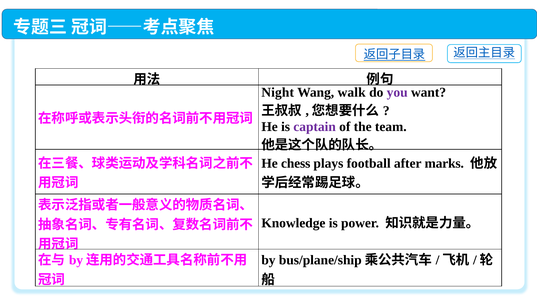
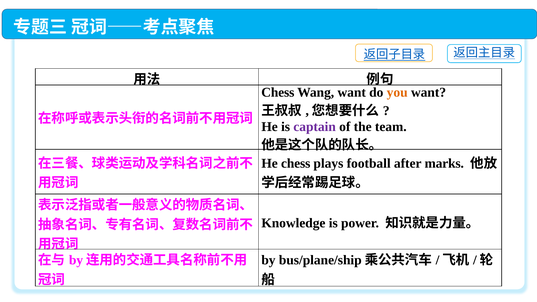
Night: Night -> Chess (278, 92)
Wang walk: walk -> want (352, 92)
you colour: purple -> orange (397, 92)
